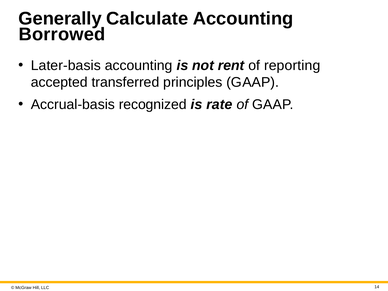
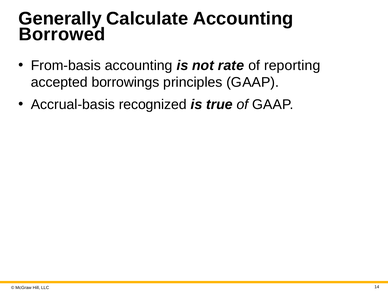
Later-basis: Later-basis -> From-basis (66, 66)
rent: rent -> rate (231, 66)
transferred: transferred -> borrowings (125, 82)
rate: rate -> true (219, 105)
